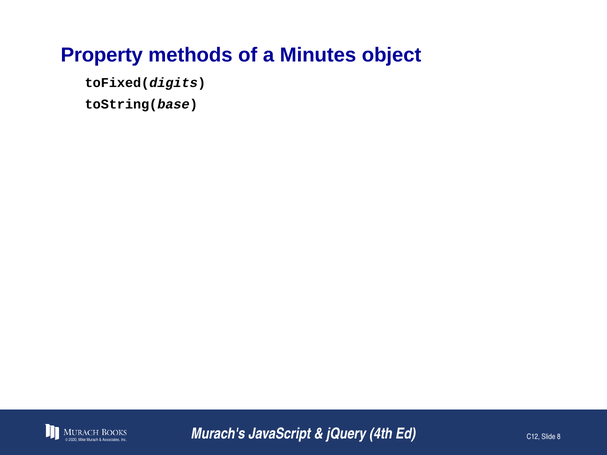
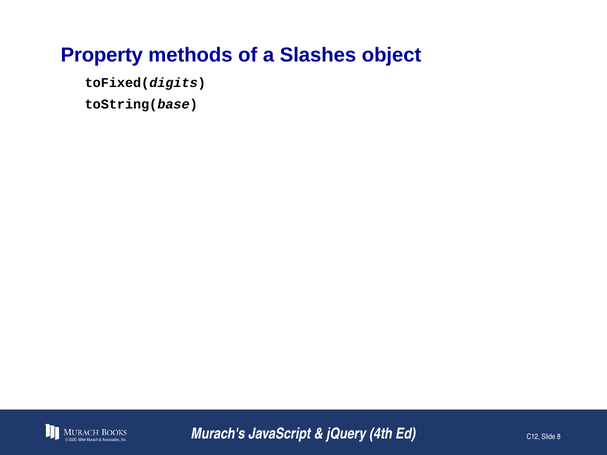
Minutes: Minutes -> Slashes (318, 55)
